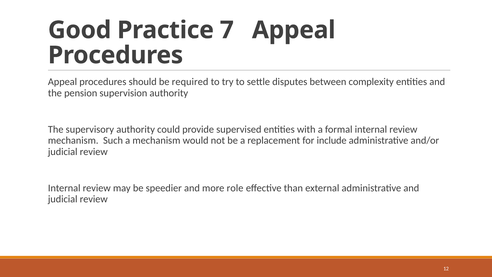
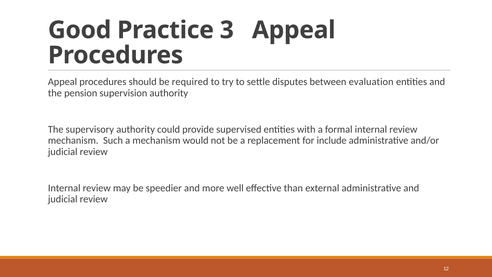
7: 7 -> 3 (227, 30)
complexity: complexity -> evaluation (371, 82)
role: role -> well (235, 188)
